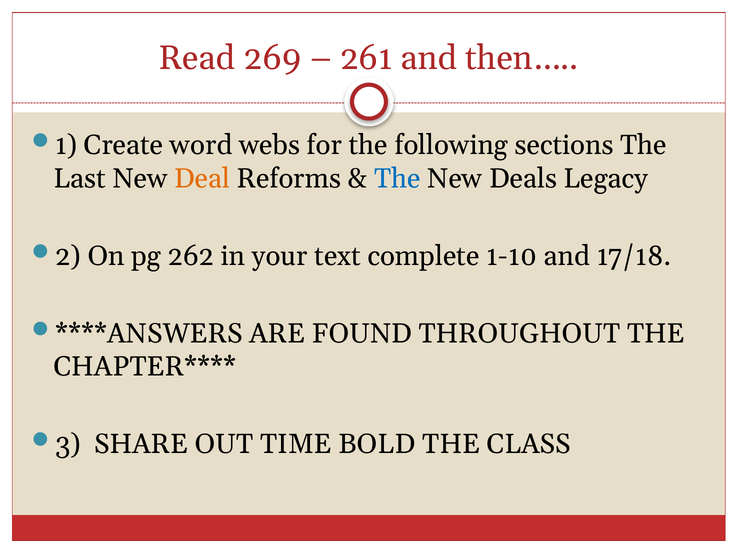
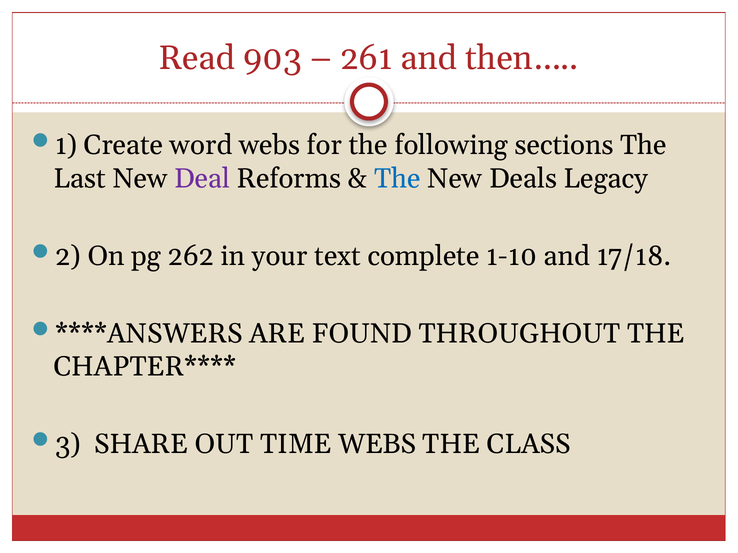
269: 269 -> 903 (273, 58)
Deal colour: orange -> purple (202, 179)
TIME BOLD: BOLD -> WEBS (377, 445)
